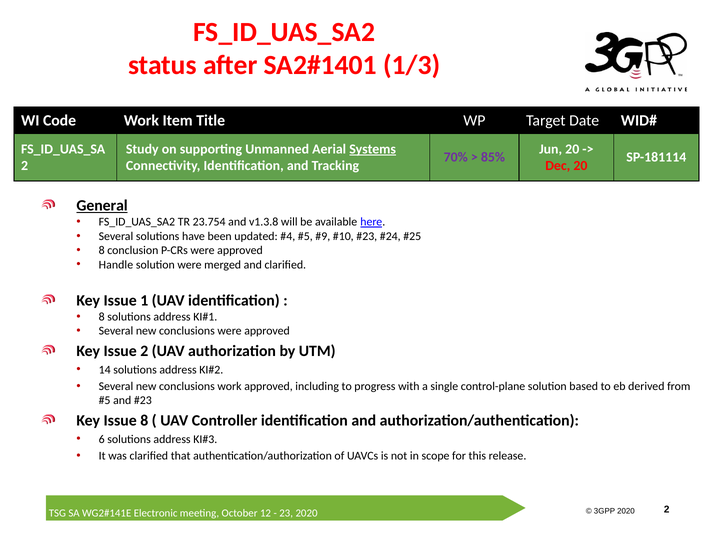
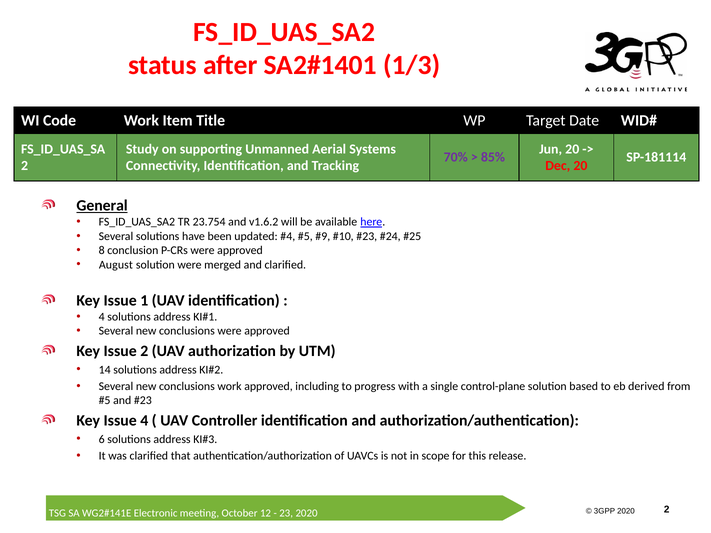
Systems underline: present -> none (373, 149)
v1.3.8: v1.3.8 -> v1.6.2 (264, 222)
Handle: Handle -> August (116, 265)
8: 8 -> 4 (102, 317)
Issue 8: 8 -> 4 (144, 421)
